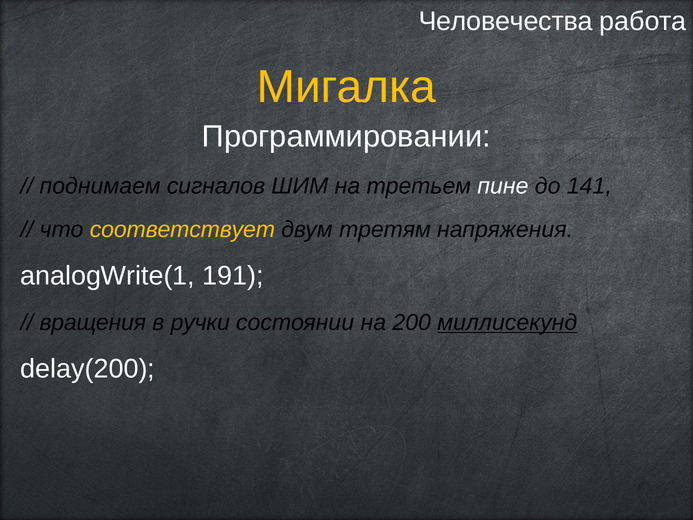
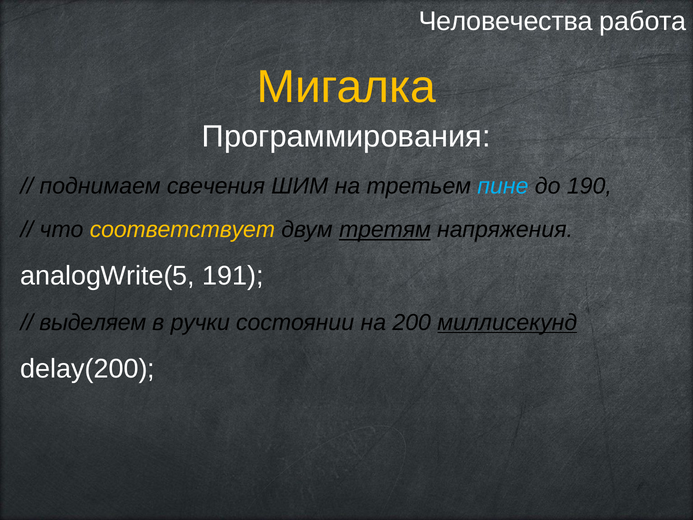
Программировании: Программировании -> Программирования (346, 137)
сигналов: сигналов -> свечения (216, 186)
пине colour: white -> light blue (503, 186)
141: 141 -> 190 (589, 186)
третям underline: none -> present (385, 230)
analogWrite(1: analogWrite(1 -> analogWrite(5 (108, 276)
вращения: вращения -> выделяем (93, 322)
